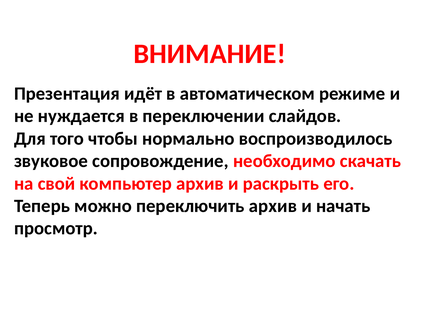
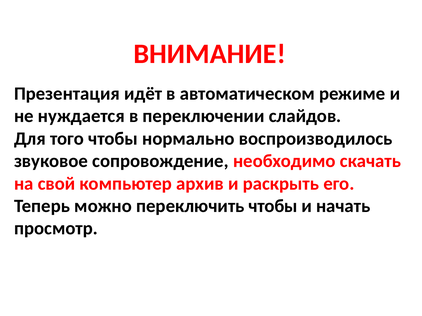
переключить архив: архив -> чтобы (273, 206)
